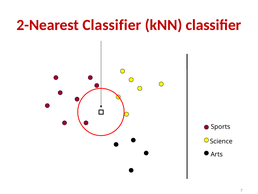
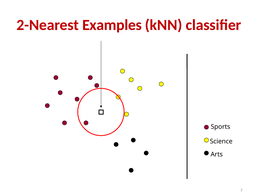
2-Nearest Classifier: Classifier -> Examples (112, 25)
